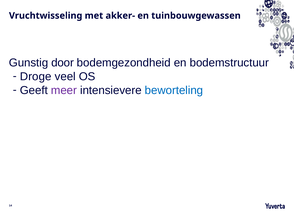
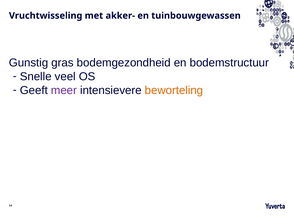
door: door -> gras (63, 63)
Droge: Droge -> Snelle (36, 76)
beworteling colour: blue -> orange (174, 90)
